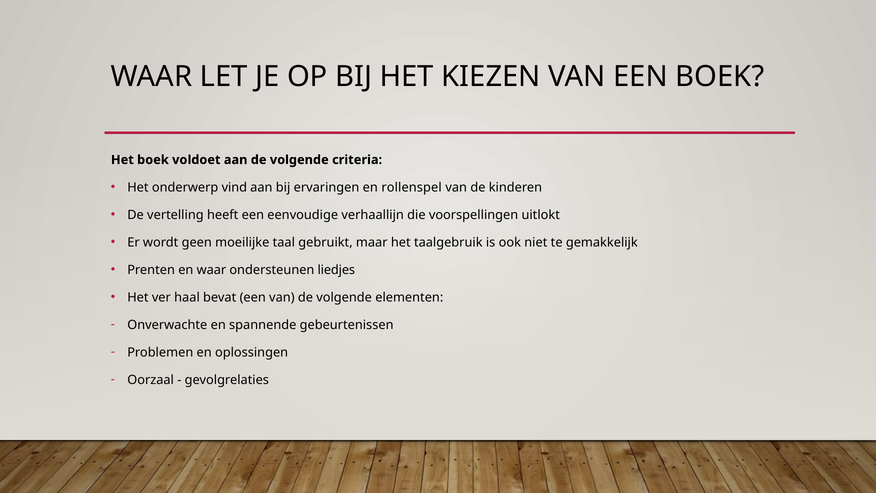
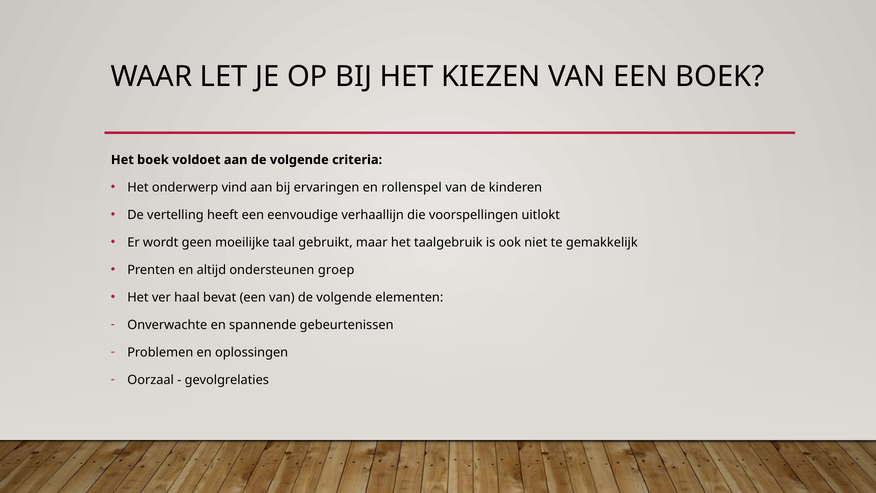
en waar: waar -> altijd (211, 270)
liedjes: liedjes -> groep (336, 270)
